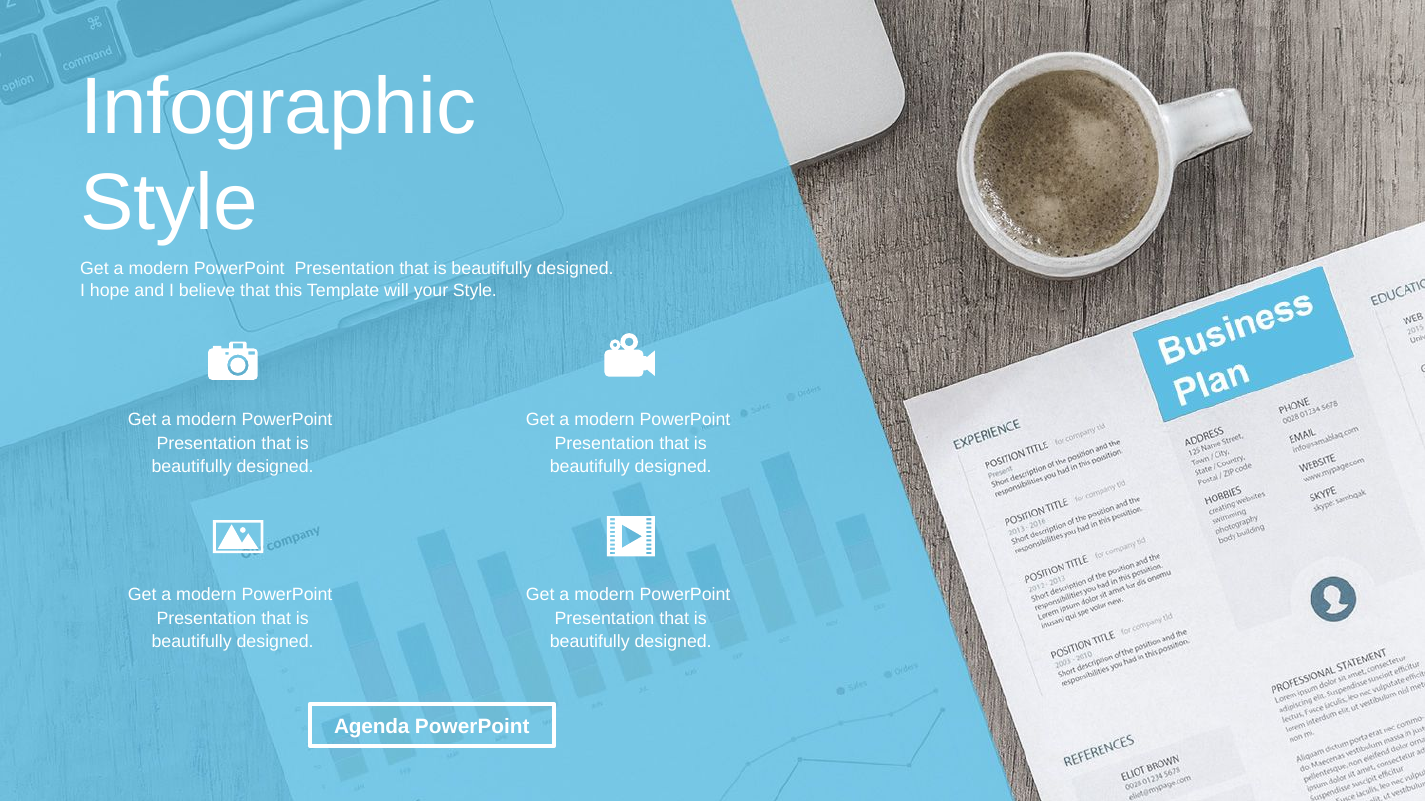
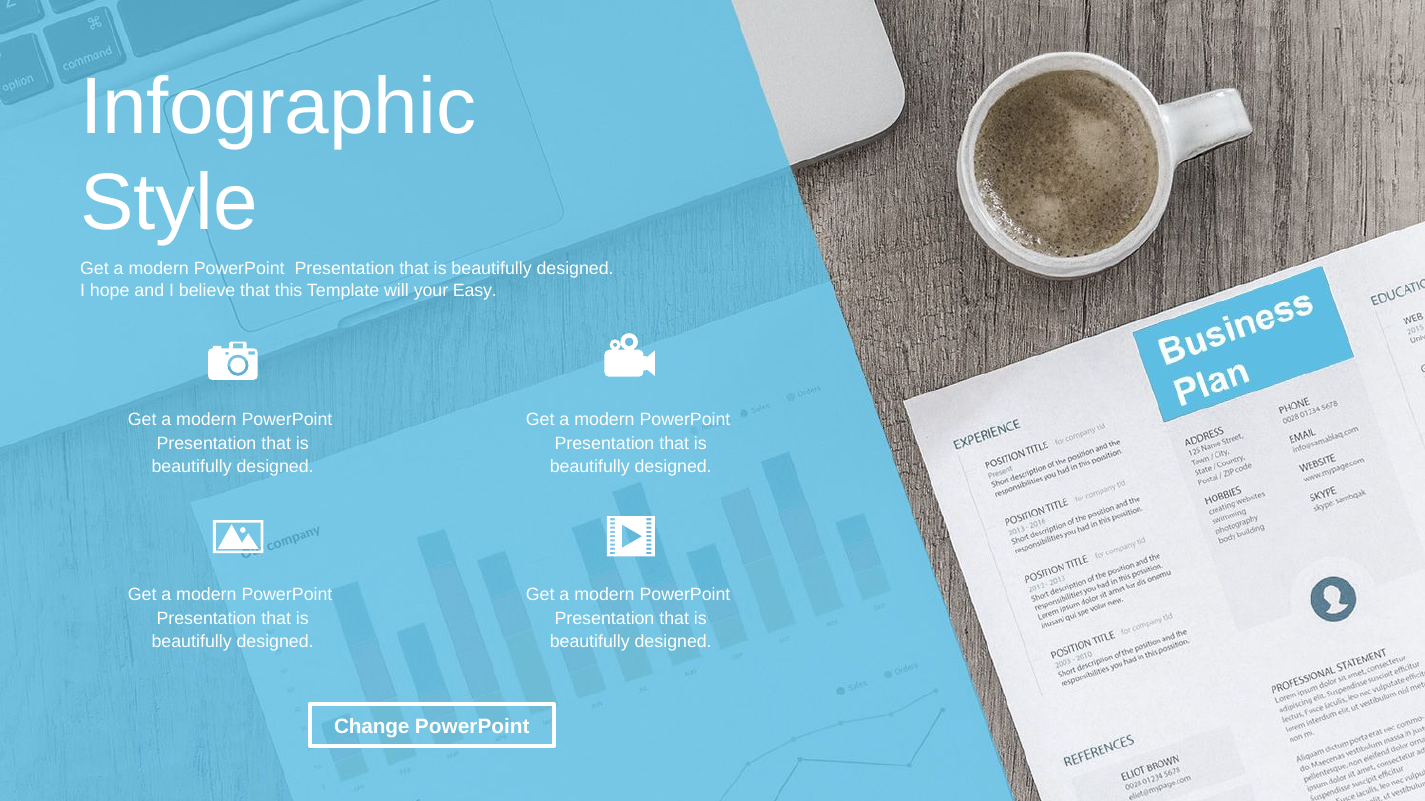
your Style: Style -> Easy (475, 290)
Agenda: Agenda -> Change (372, 727)
